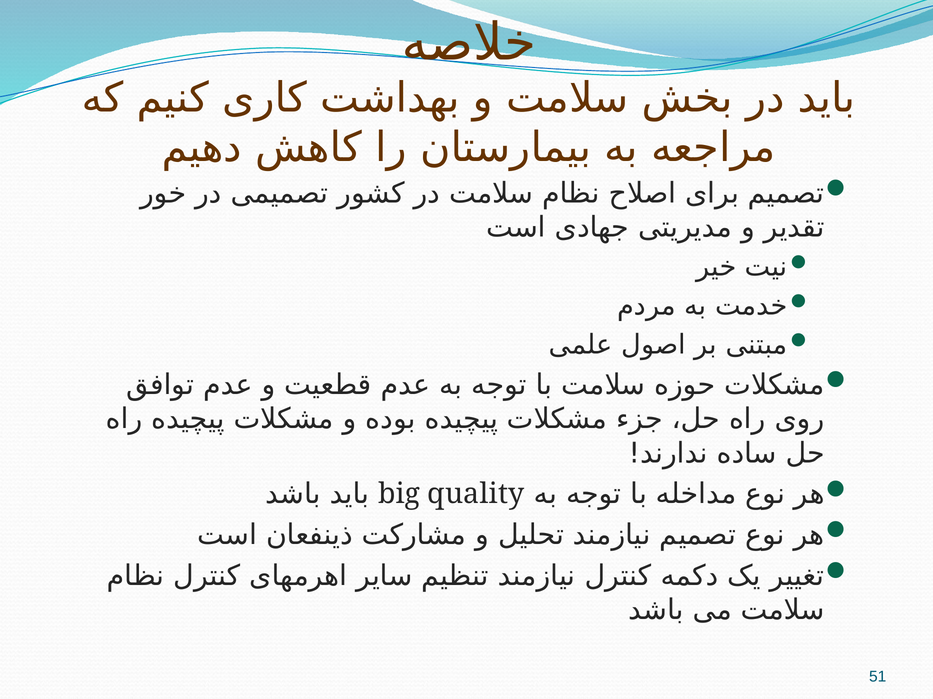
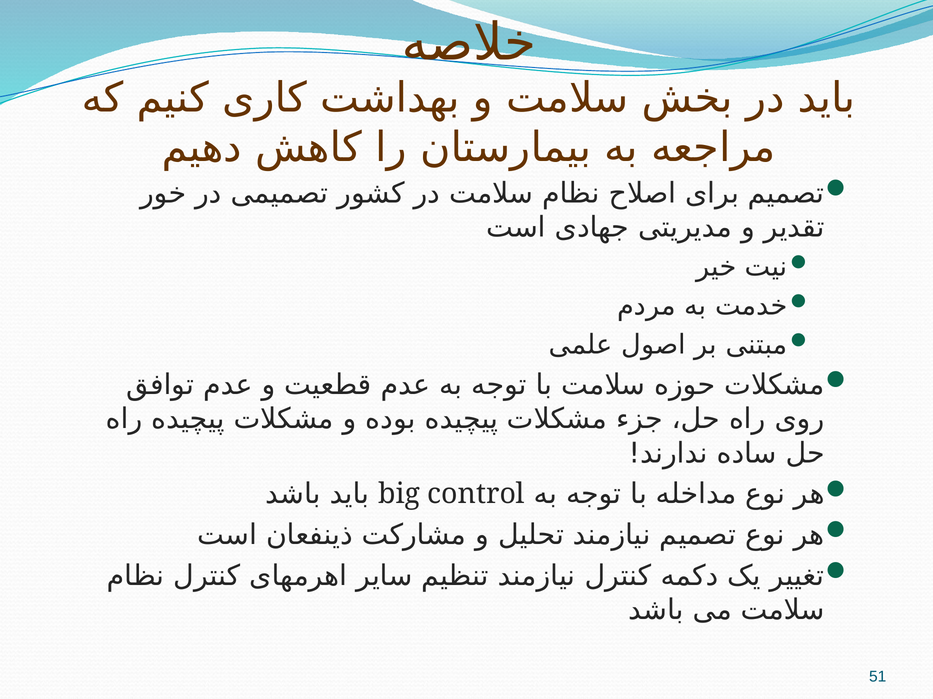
quality: quality -> control (476, 495)
